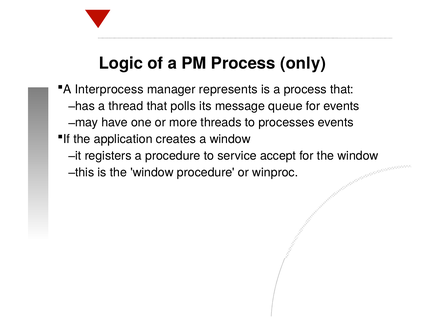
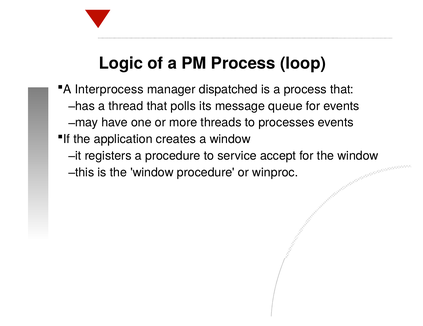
only: only -> loop (303, 63)
represents: represents -> dispatched (228, 89)
